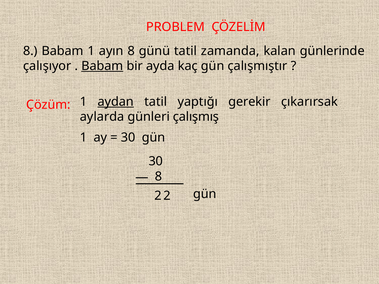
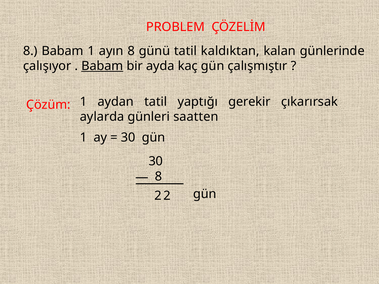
zamanda: zamanda -> kaldıktan (230, 51)
aydan underline: present -> none (116, 102)
çalışmış: çalışmış -> saatten (196, 117)
